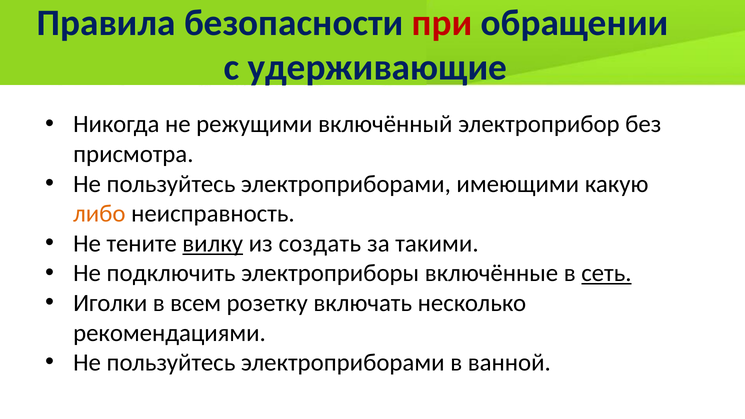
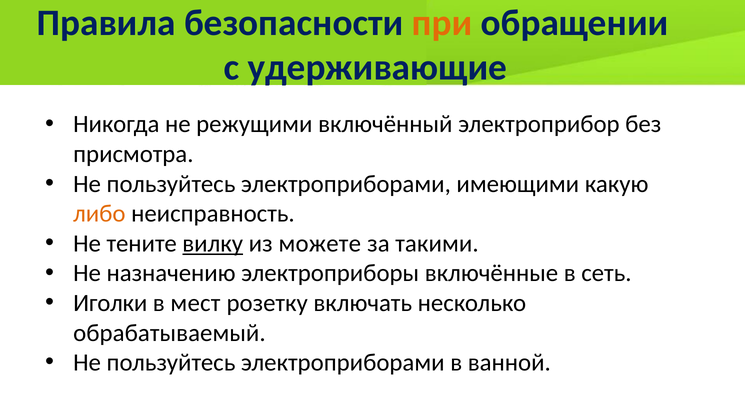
при colour: red -> orange (442, 23)
создать: создать -> можете (320, 244)
подключить: подключить -> назначению (171, 273)
сеть underline: present -> none (606, 273)
всем: всем -> мест (195, 303)
рекомендациями: рекомендациями -> обрабатываемый (169, 333)
